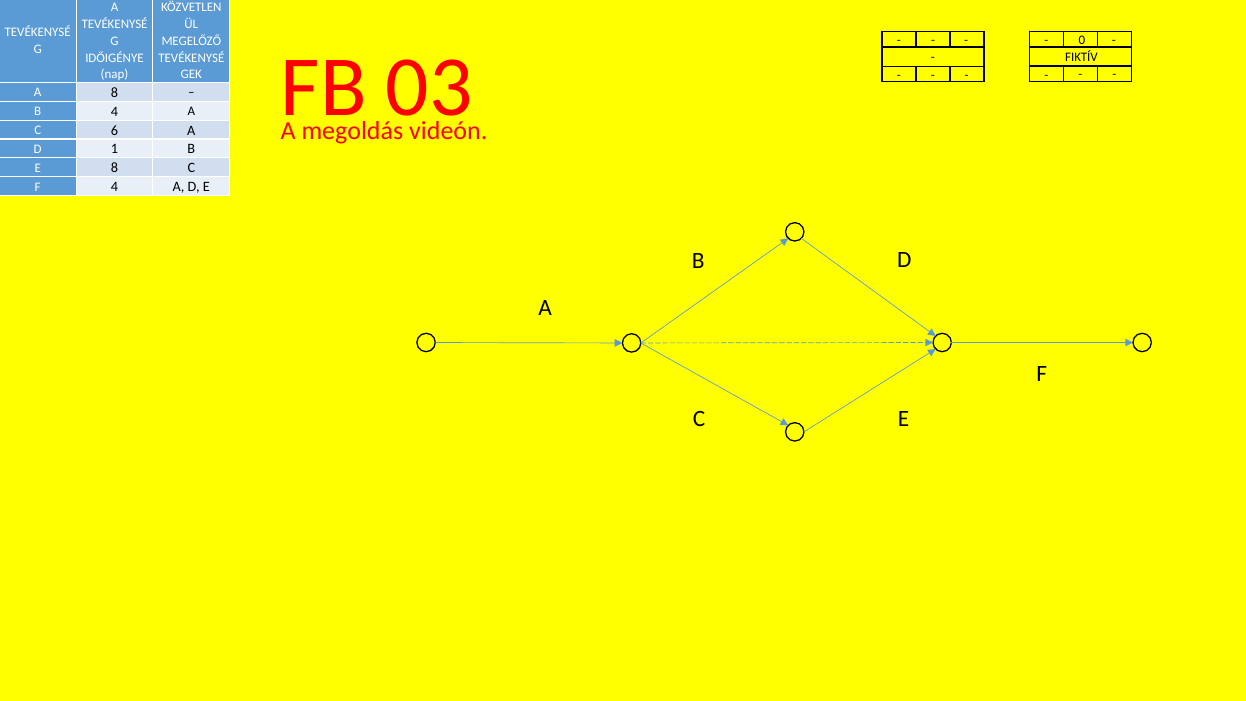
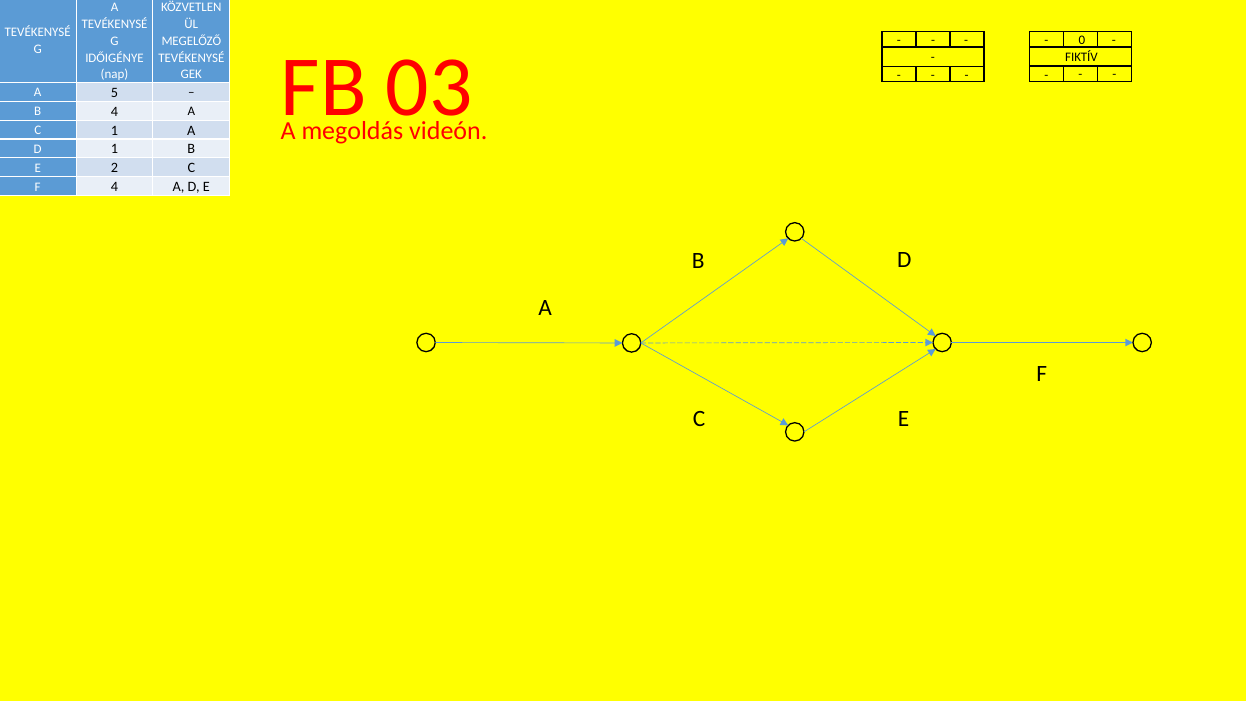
A 8: 8 -> 5 (115, 93)
C 6: 6 -> 1 (115, 130)
E 8: 8 -> 2 (115, 168)
